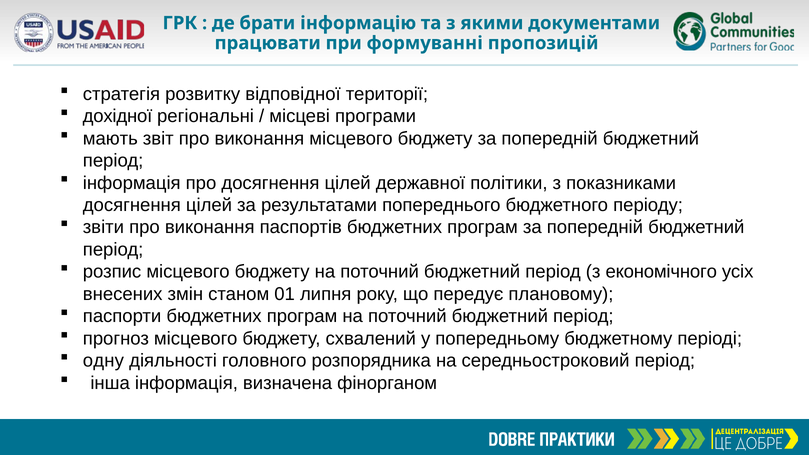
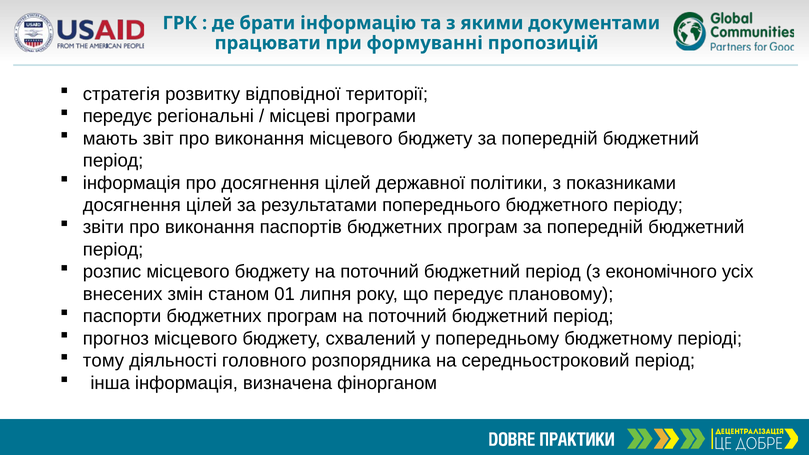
дохідної: дохідної -> передує (118, 116)
одну: одну -> тому (103, 361)
